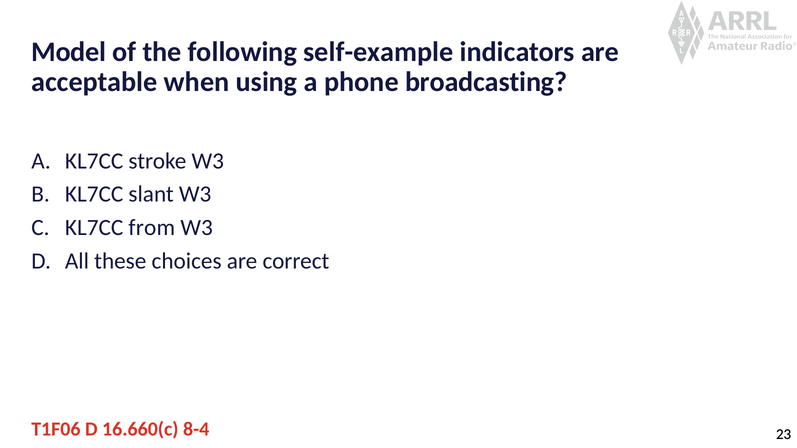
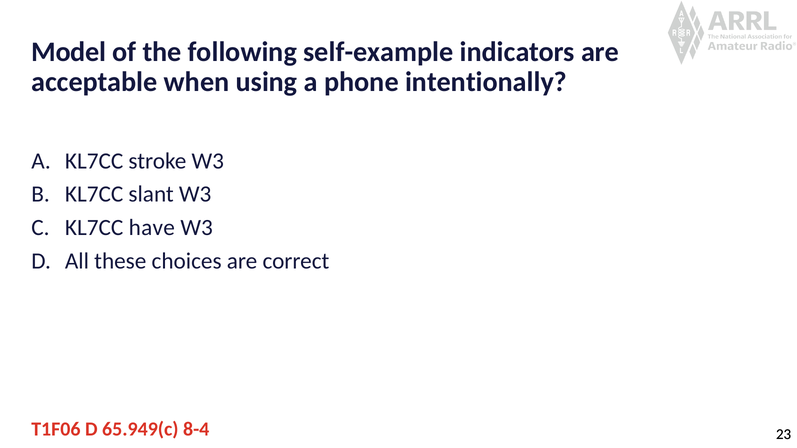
broadcasting: broadcasting -> intentionally (486, 82)
from: from -> have (152, 228)
16.660(c: 16.660(c -> 65.949(c (140, 429)
